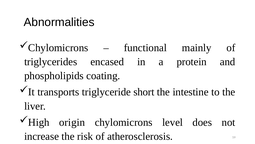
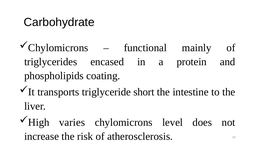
Abnormalities: Abnormalities -> Carbohydrate (59, 22)
origin: origin -> varies (72, 122)
